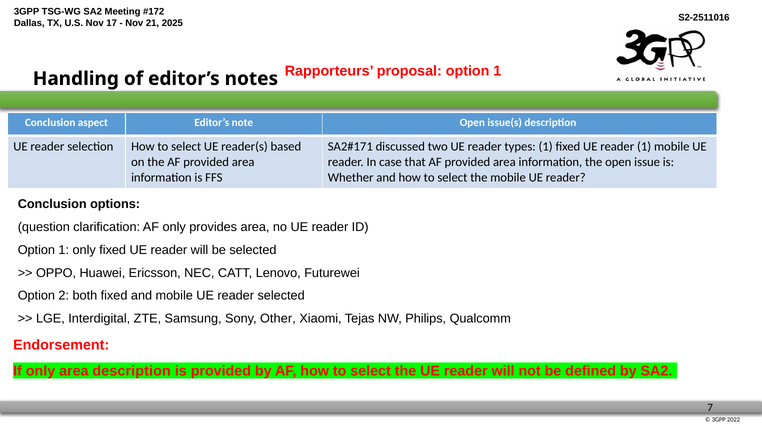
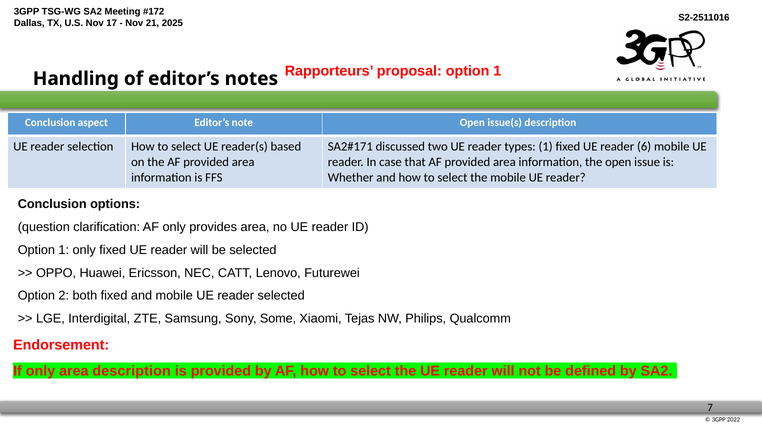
reader 1: 1 -> 6 (644, 146)
Other: Other -> Some (278, 318)
